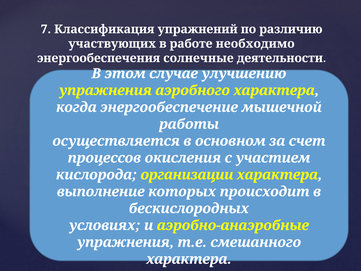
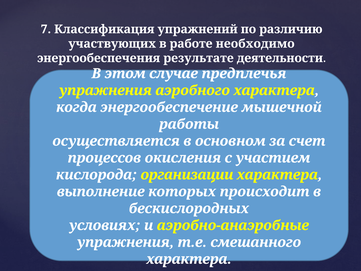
солнечные: солнечные -> результате (199, 58)
улучшению: улучшению -> предплечья (244, 73)
